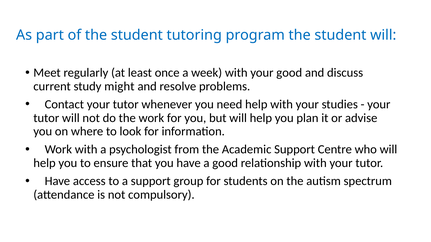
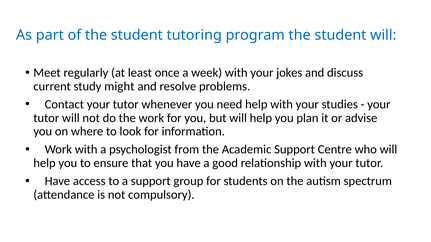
your good: good -> jokes (289, 73)
